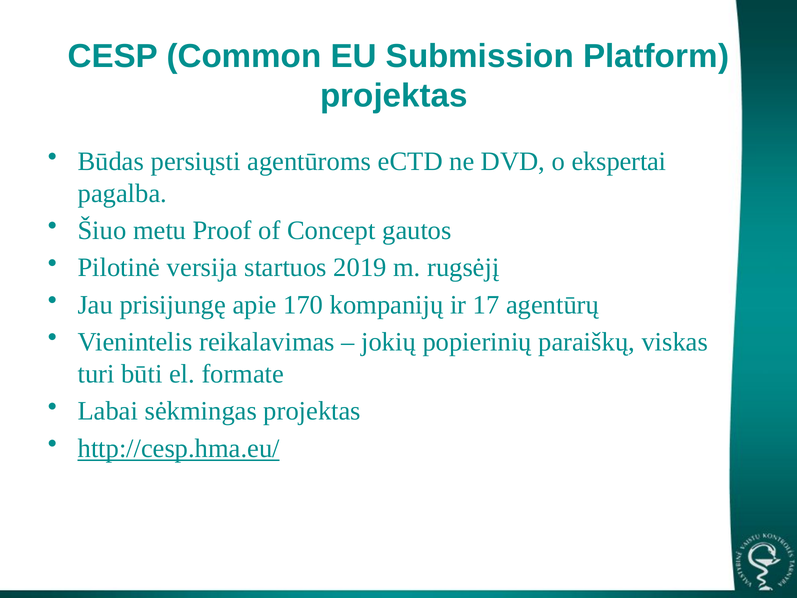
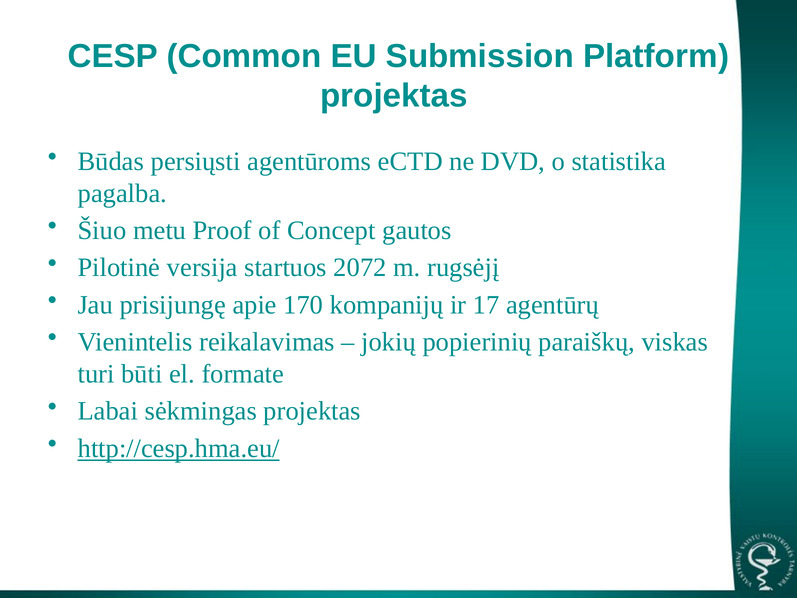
ekspertai: ekspertai -> statistika (619, 161)
2019: 2019 -> 2072 (360, 268)
